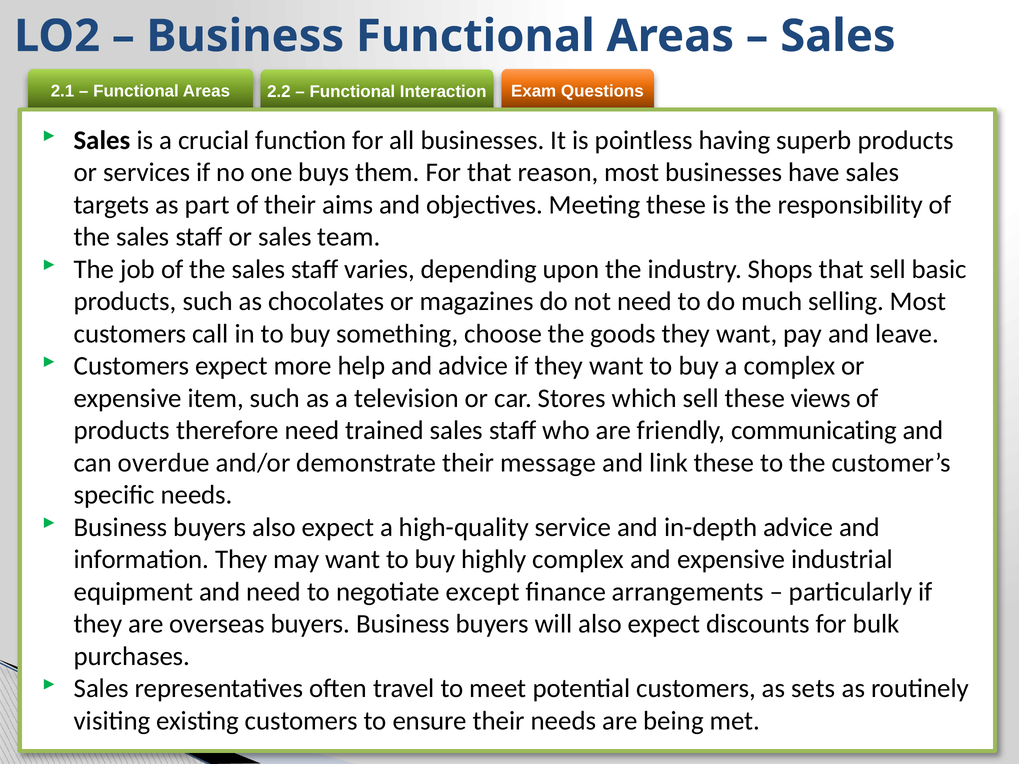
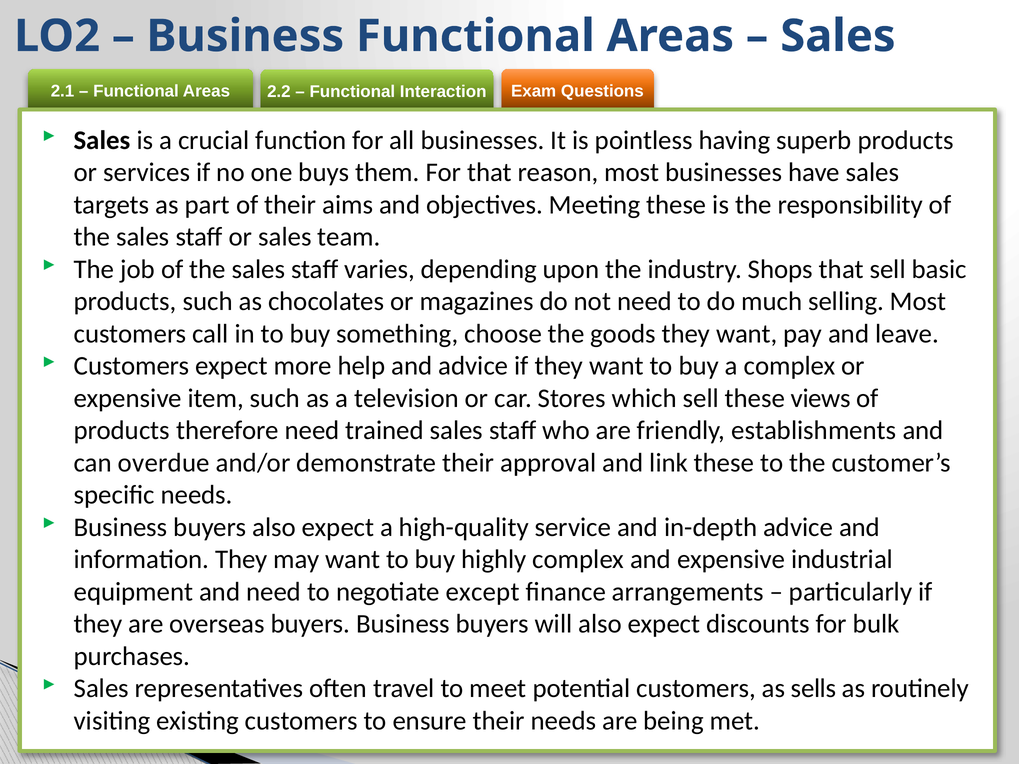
communicating: communicating -> establishments (814, 431)
message: message -> approval (548, 463)
sets: sets -> sells (814, 689)
